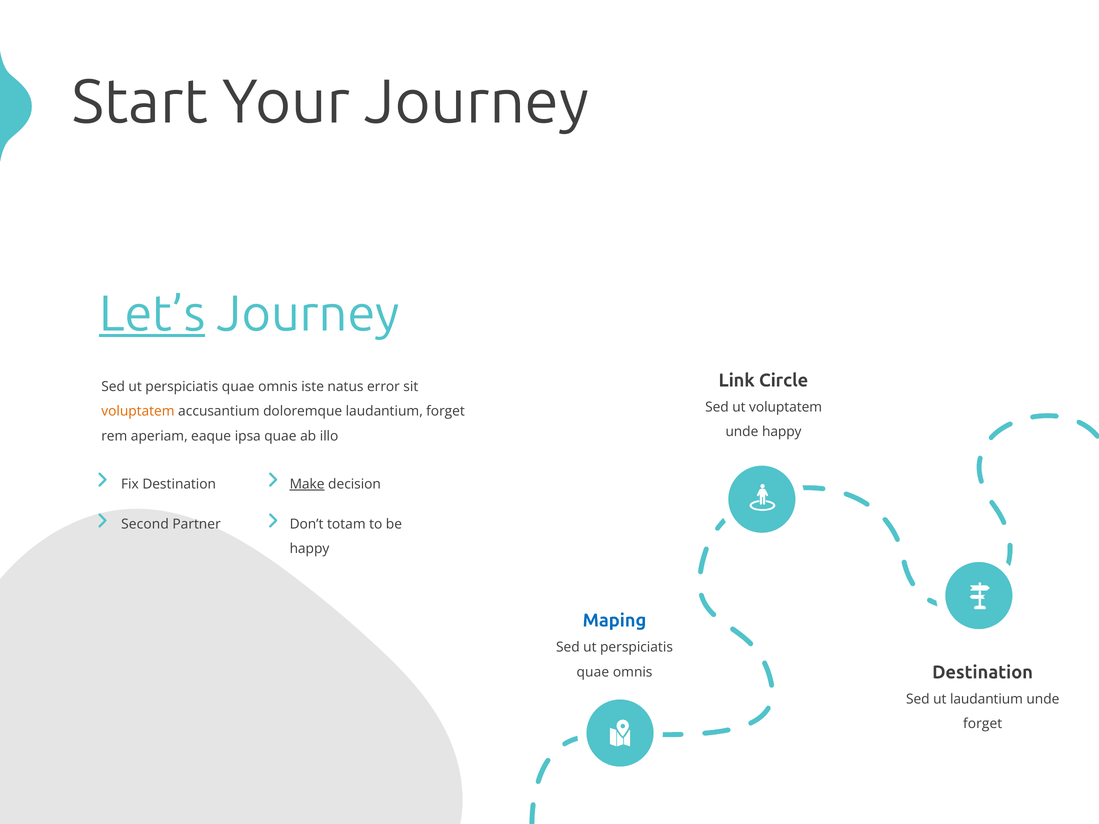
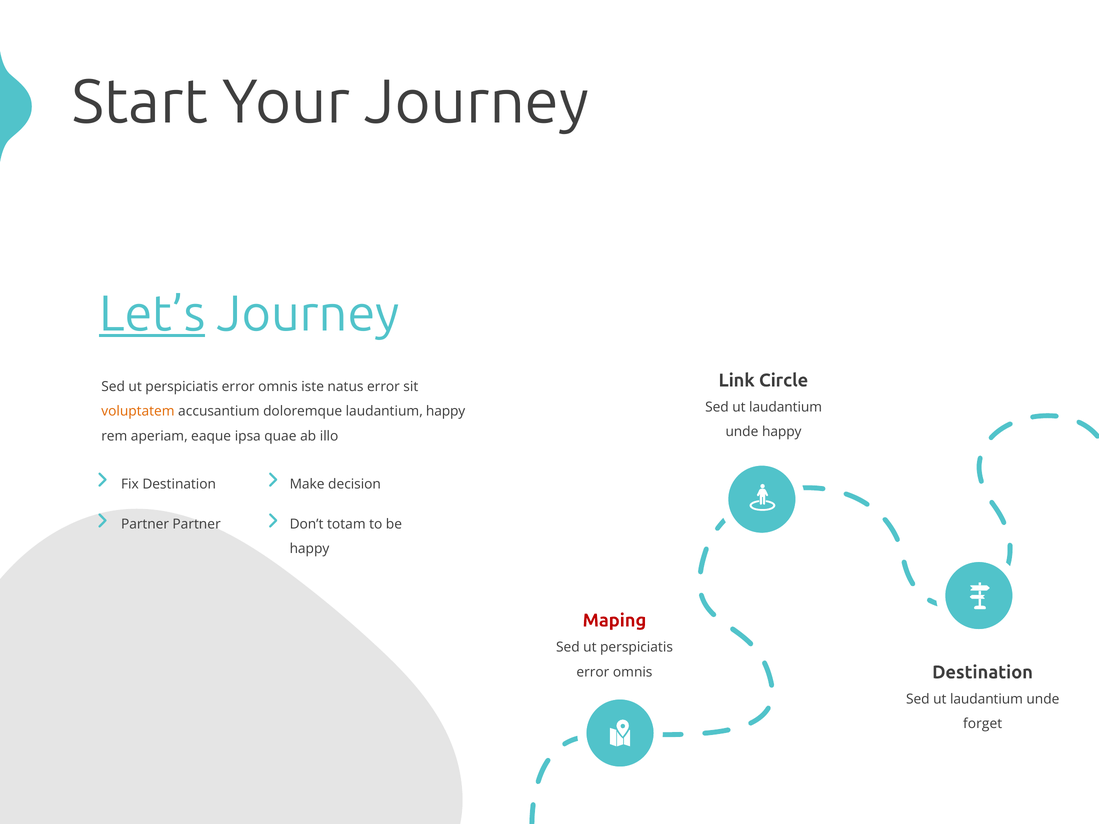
quae: quae -> error (238, 387)
voluptatem: voluptatem -> laudantium (786, 407)
laudantium forget: forget -> happy (446, 411)
Make underline: present -> none (307, 484)
Second: Second -> Partner (145, 524)
Maping colour: blue -> red (614, 621)
quae: quae -> error (593, 672)
